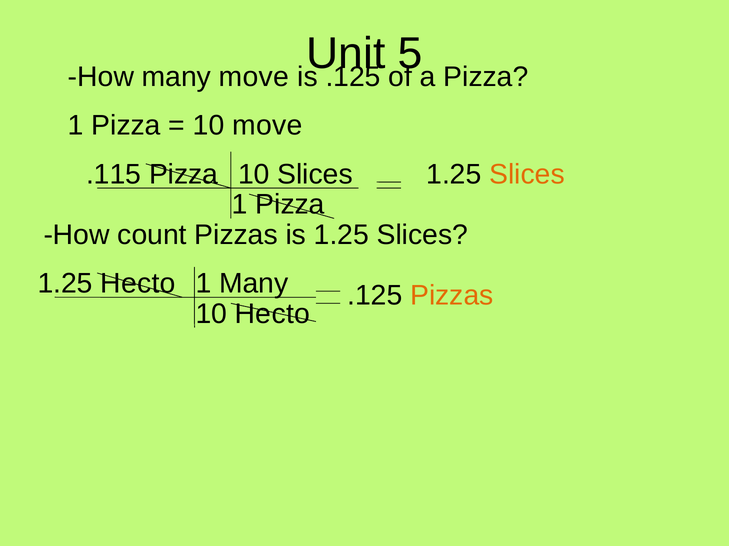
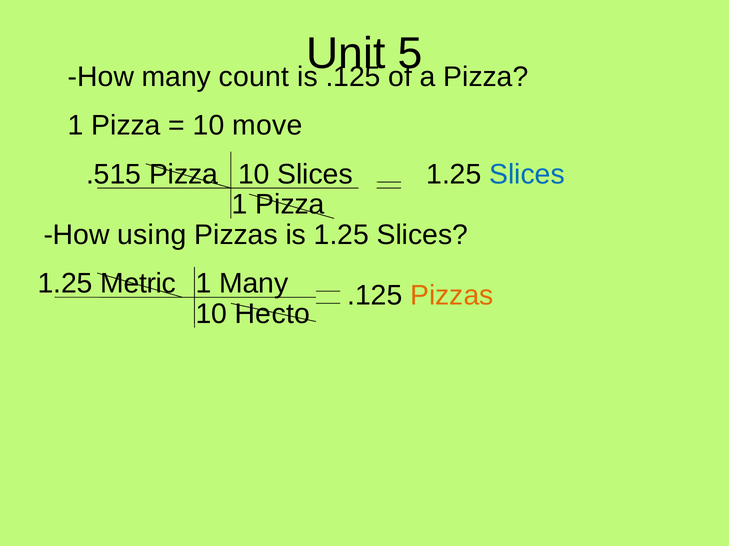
many move: move -> count (254, 77)
.115: .115 -> .515 (114, 174)
Slices colour: orange -> blue (527, 174)
count: count -> using (152, 235)
1.25 Hecto: Hecto -> Metric (138, 284)
